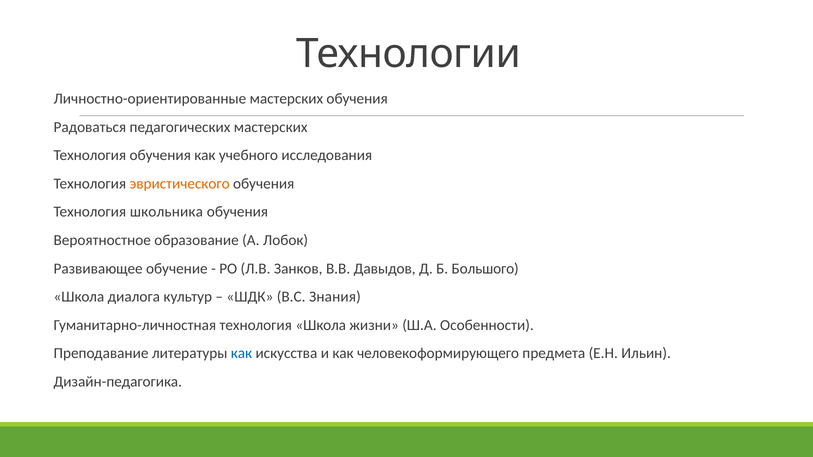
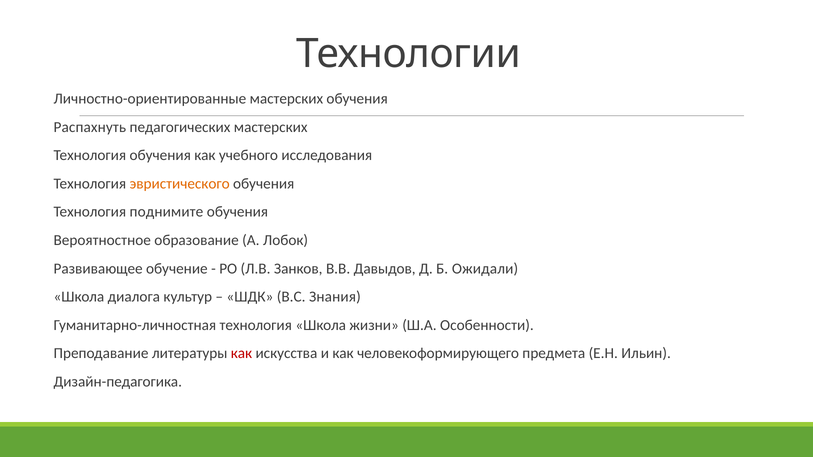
Радоваться: Радоваться -> Распахнуть (90, 127)
школьника: школьника -> поднимите (166, 212)
Большого: Большого -> Ожидали (485, 269)
как colour: blue -> red (241, 354)
